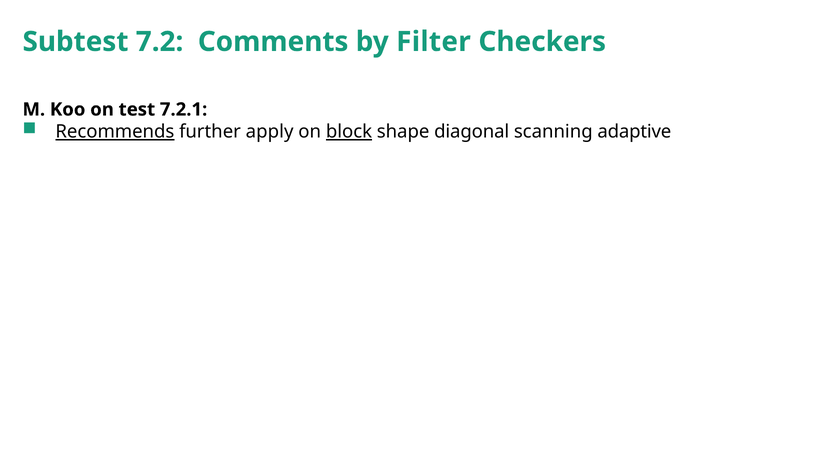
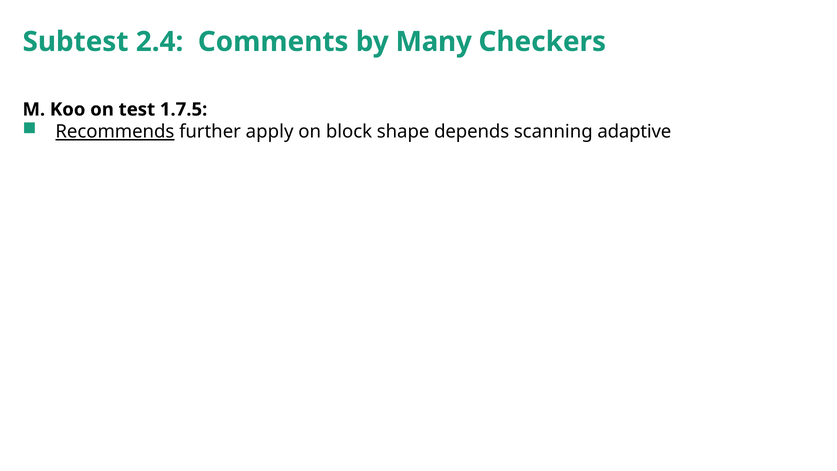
7.2: 7.2 -> 2.4 (160, 42)
Filter: Filter -> Many (434, 42)
7.2.1: 7.2.1 -> 1.7.5 (184, 109)
block underline: present -> none (349, 132)
diagonal: diagonal -> depends (472, 132)
